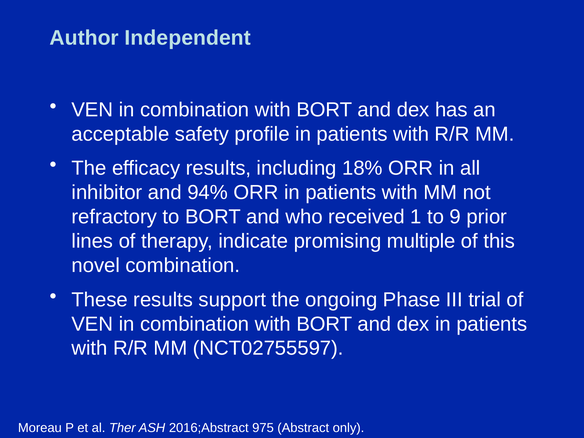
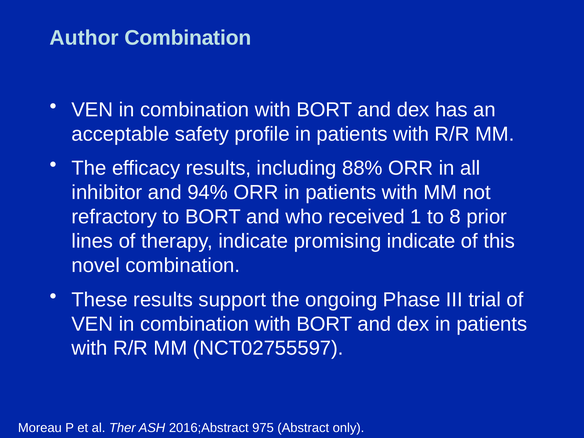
Author Independent: Independent -> Combination (188, 38)
18%: 18% -> 88% (362, 168)
9: 9 -> 8 (455, 217)
promising multiple: multiple -> indicate (421, 241)
